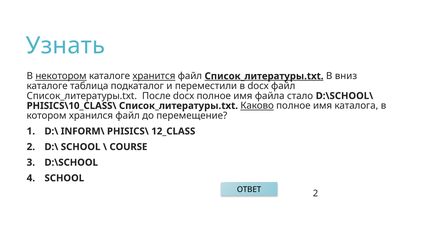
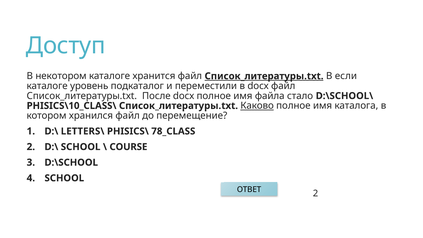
Узнать: Узнать -> Доступ (66, 46)
некотором underline: present -> none (61, 76)
хранится underline: present -> none (154, 76)
вниз: вниз -> если (346, 76)
таблица: таблица -> уровень (89, 86)
INFORM\: INFORM\ -> LETTERS\ (83, 131)
12_CLASS: 12_CLASS -> 78_CLASS (173, 131)
